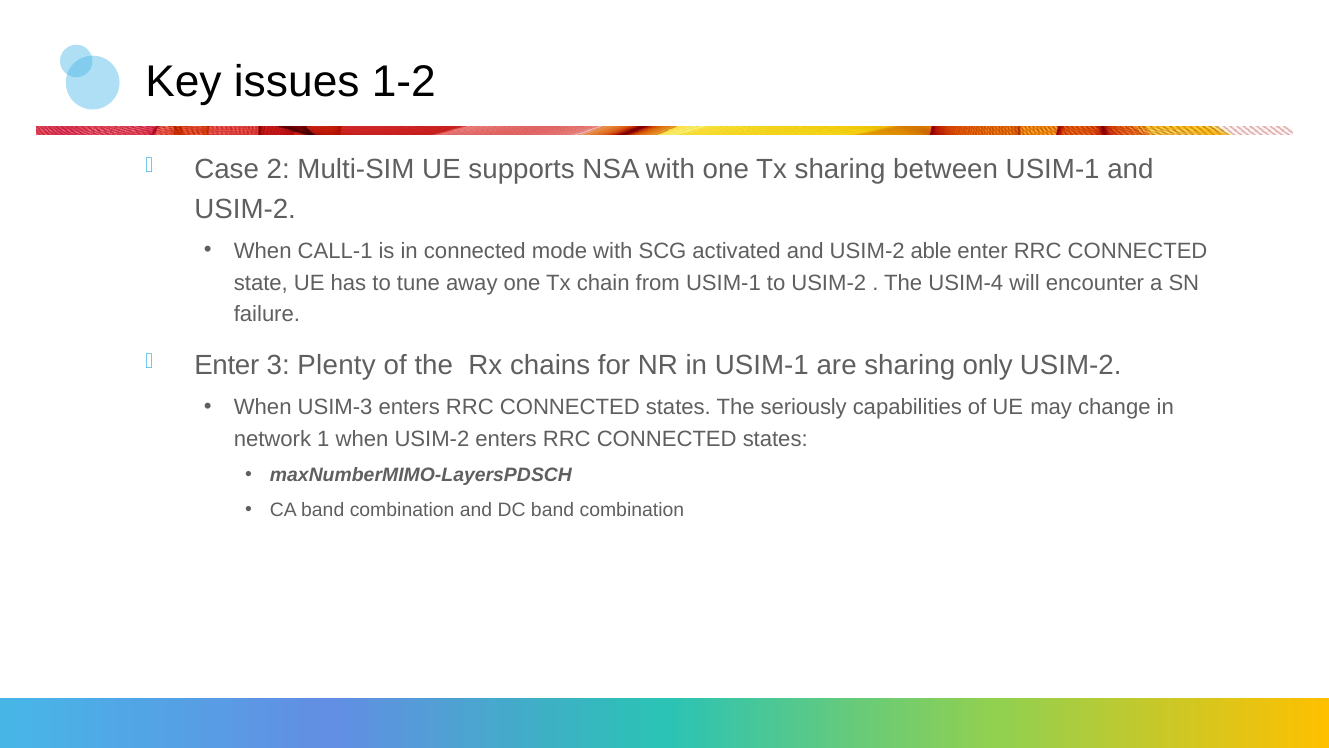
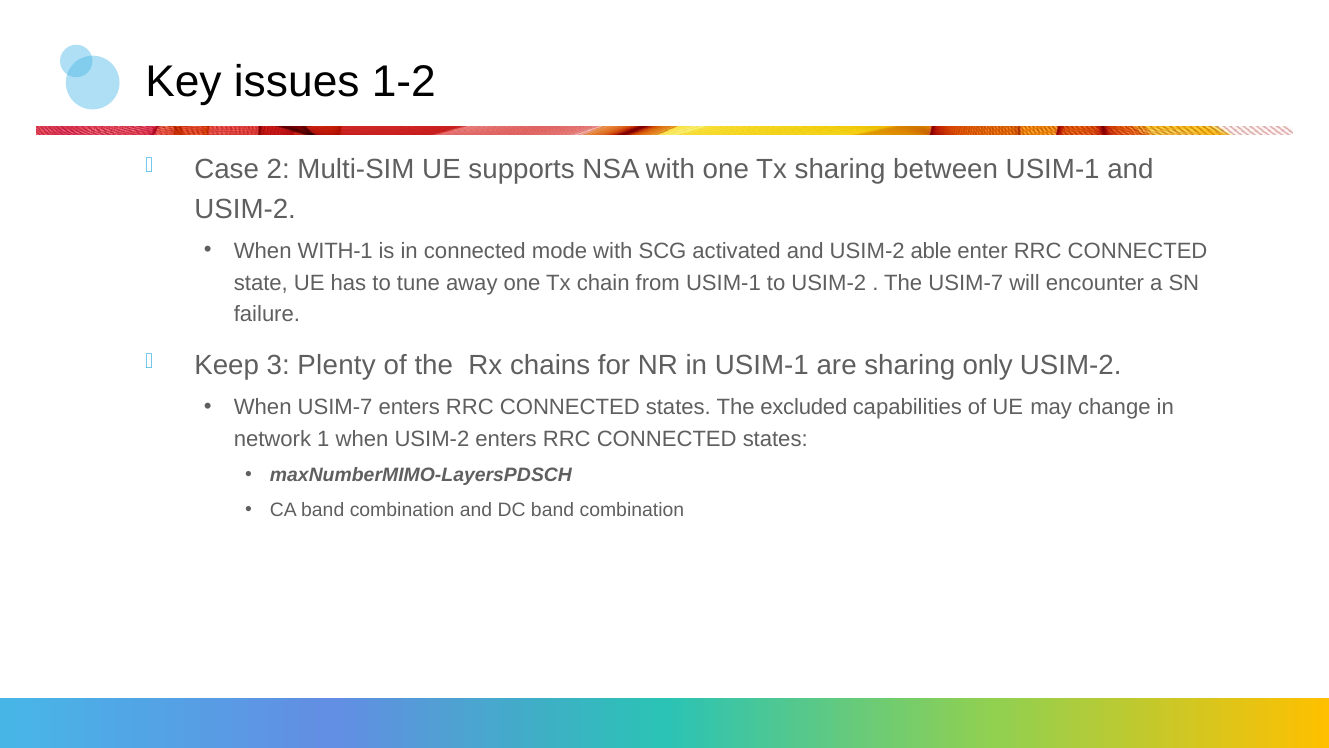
CALL-1: CALL-1 -> WITH-1 (335, 251)
The USIM-4: USIM-4 -> USIM-7 (966, 283)
Enter: Enter -> Keep (227, 365)
When USIM-3: USIM-3 -> USIM-7 (335, 407)
seriously: seriously -> excluded (804, 407)
